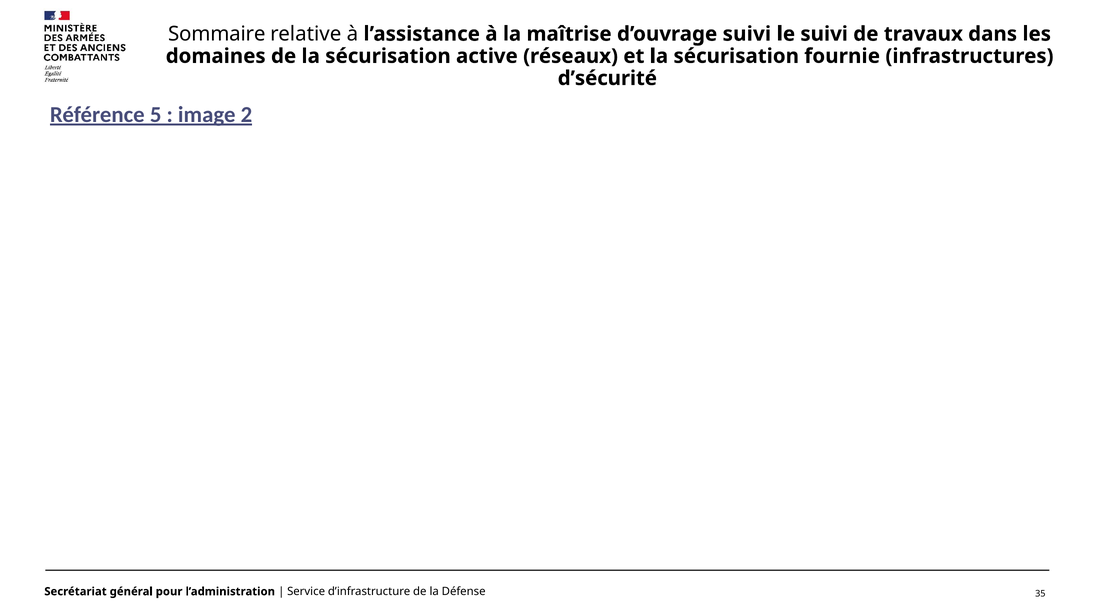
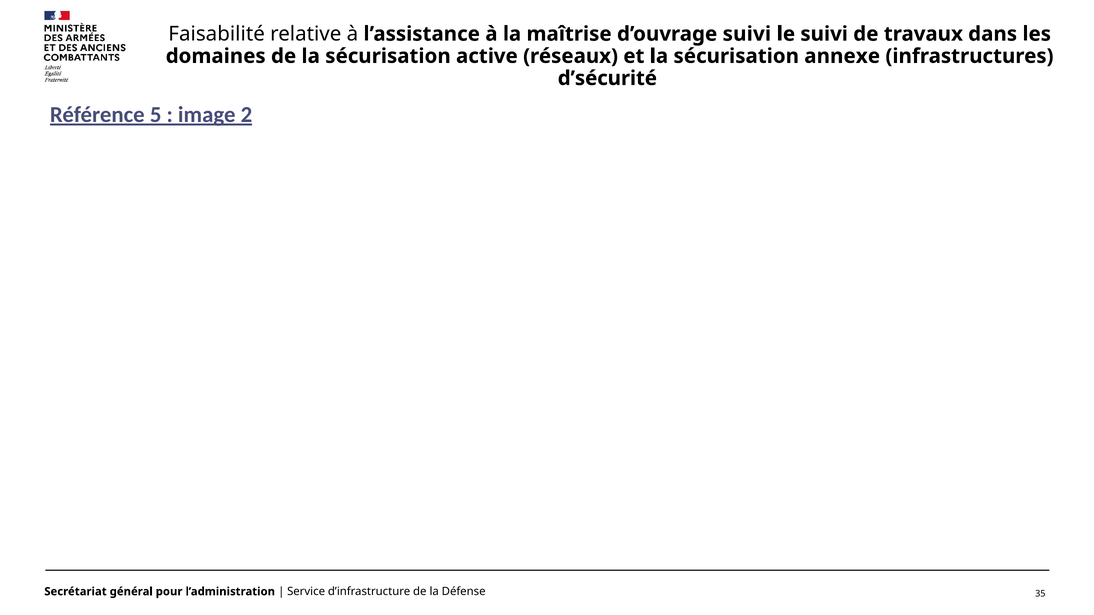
Sommaire: Sommaire -> Faisabilité (217, 34)
fournie: fournie -> annexe (842, 56)
